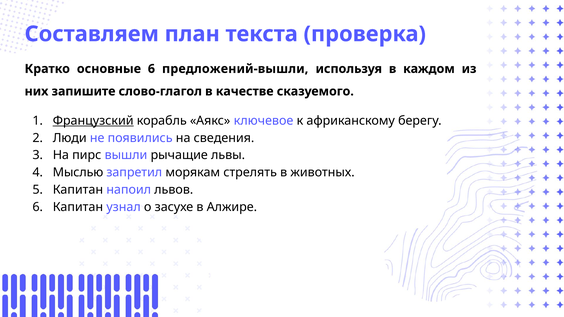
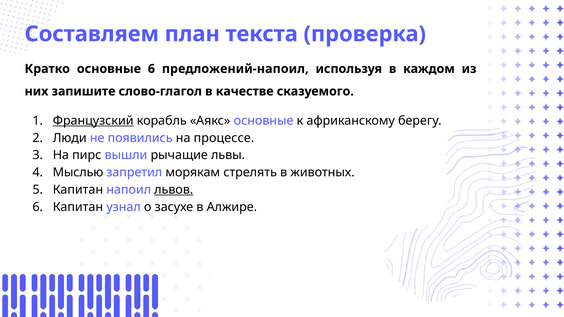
предложений-вышли: предложений-вышли -> предложений-напоил (235, 69)
Аякс ключевое: ключевое -> основные (264, 121)
сведения: сведения -> процессе (224, 138)
львов underline: none -> present (174, 190)
